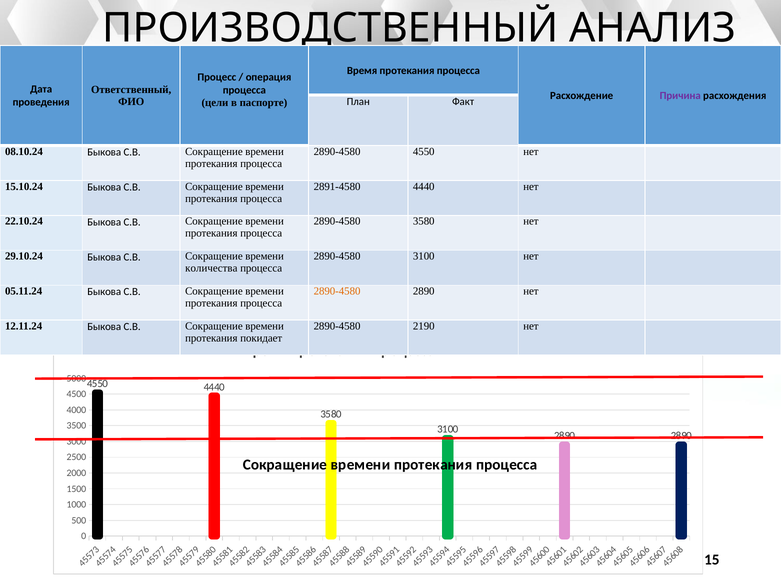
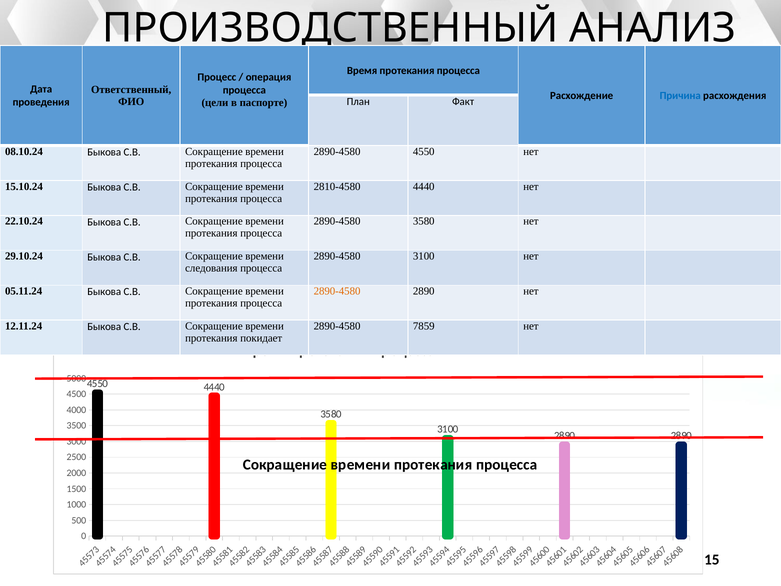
Причина colour: purple -> blue (680, 96)
2891-4580: 2891-4580 -> 2810-4580 (337, 186)
количества: количества -> следования (211, 268)
2190: 2190 -> 7859 (424, 326)
